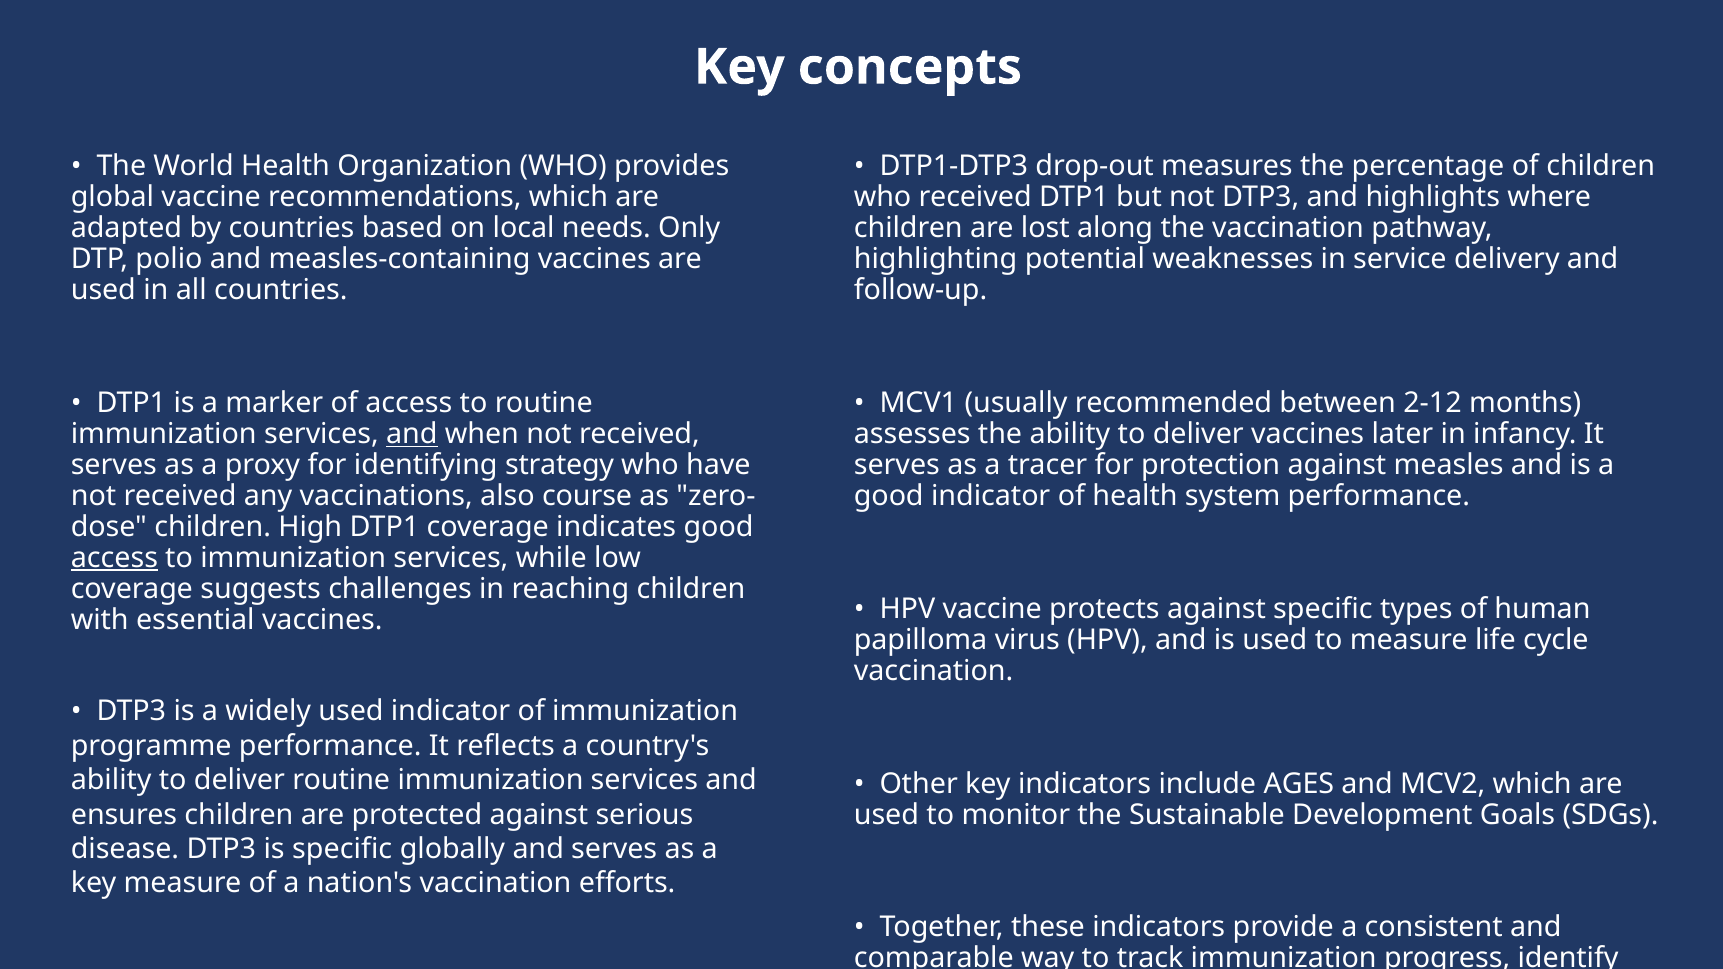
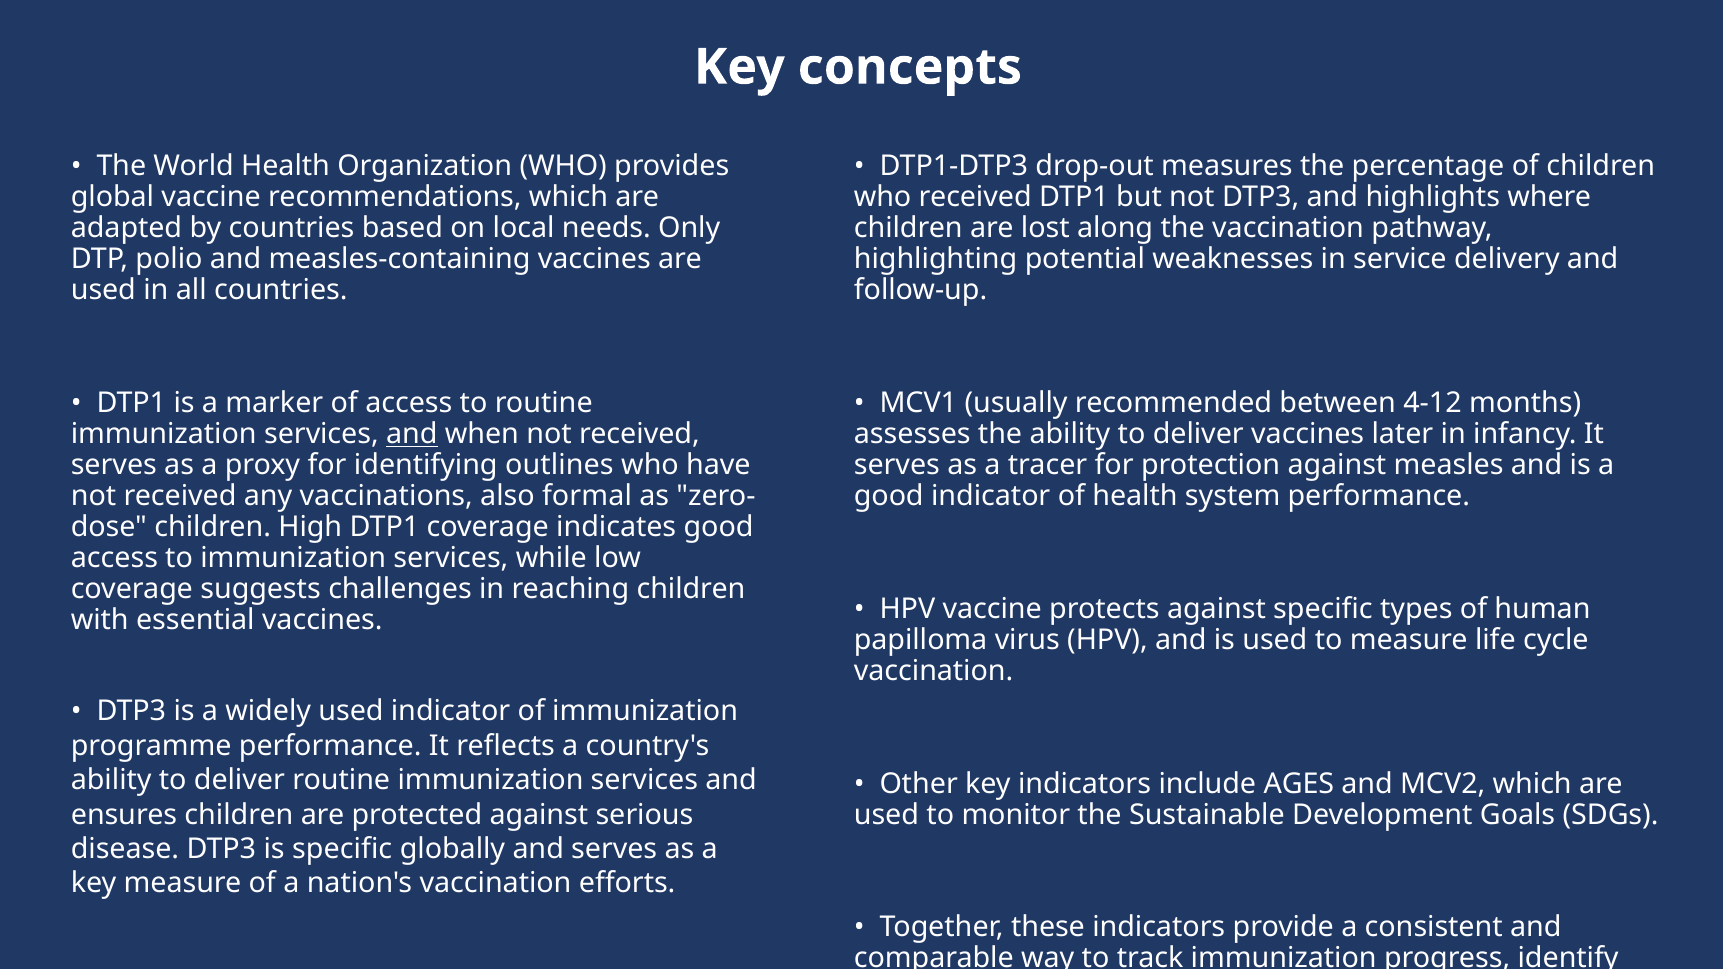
2-12: 2-12 -> 4-12 (1433, 403)
strategy: strategy -> outlines (559, 465)
course: course -> formal (587, 496)
access underline: present -> none (114, 558)
